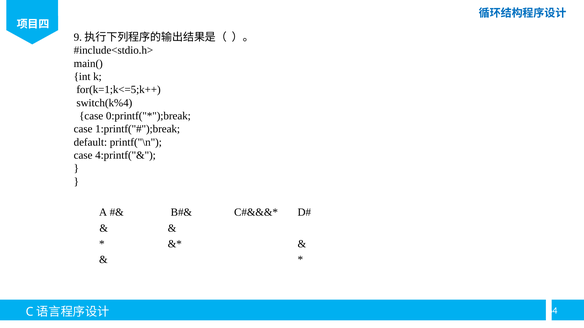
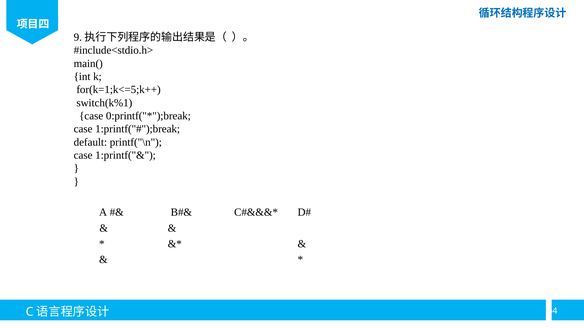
switch(k%4: switch(k%4 -> switch(k%1 (104, 103)
4:printf("&: 4:printf("& -> 1:printf("& (125, 155)
